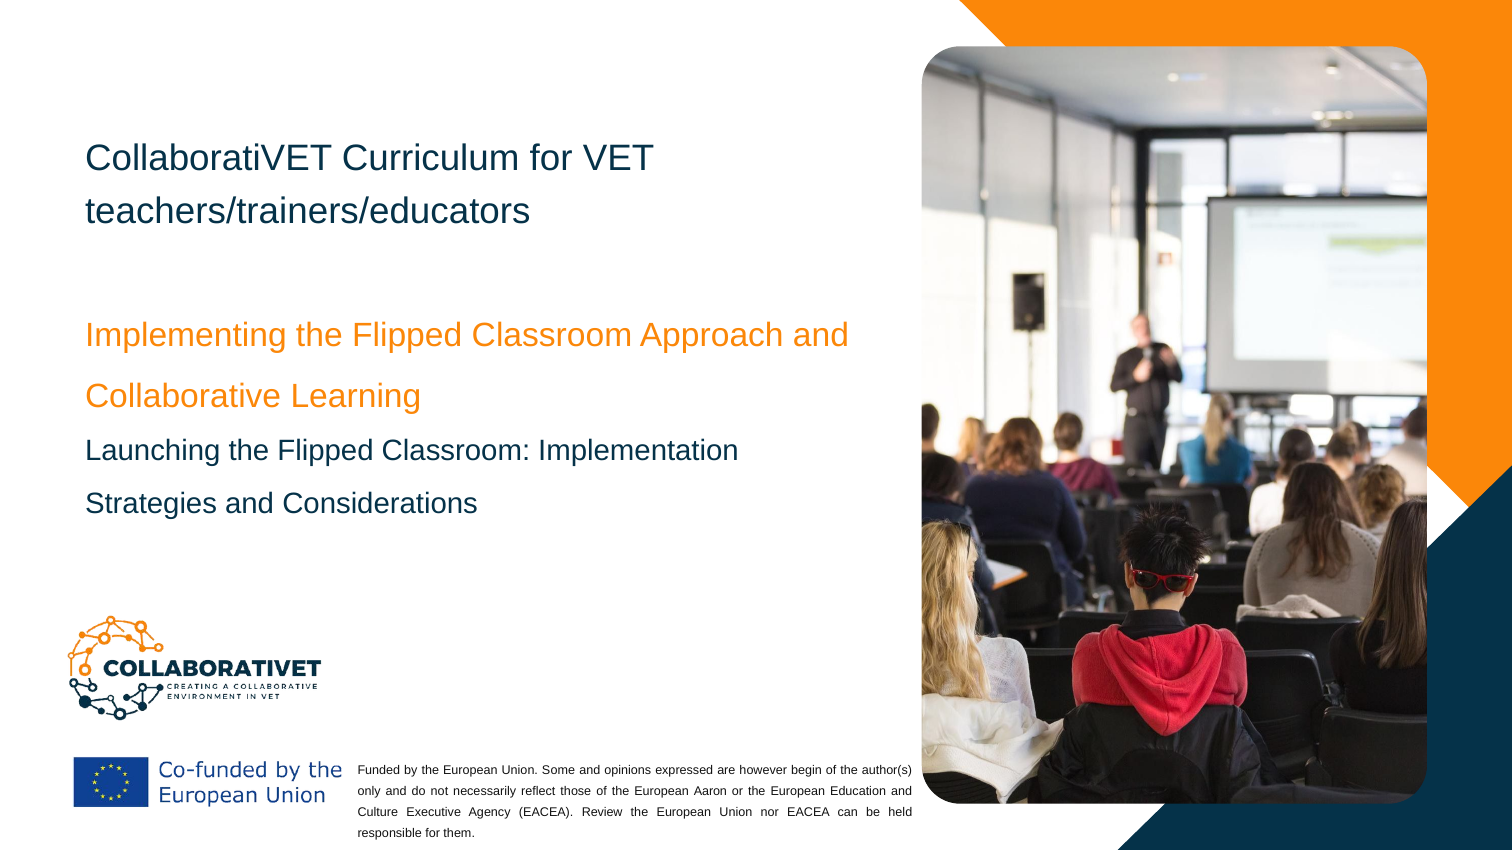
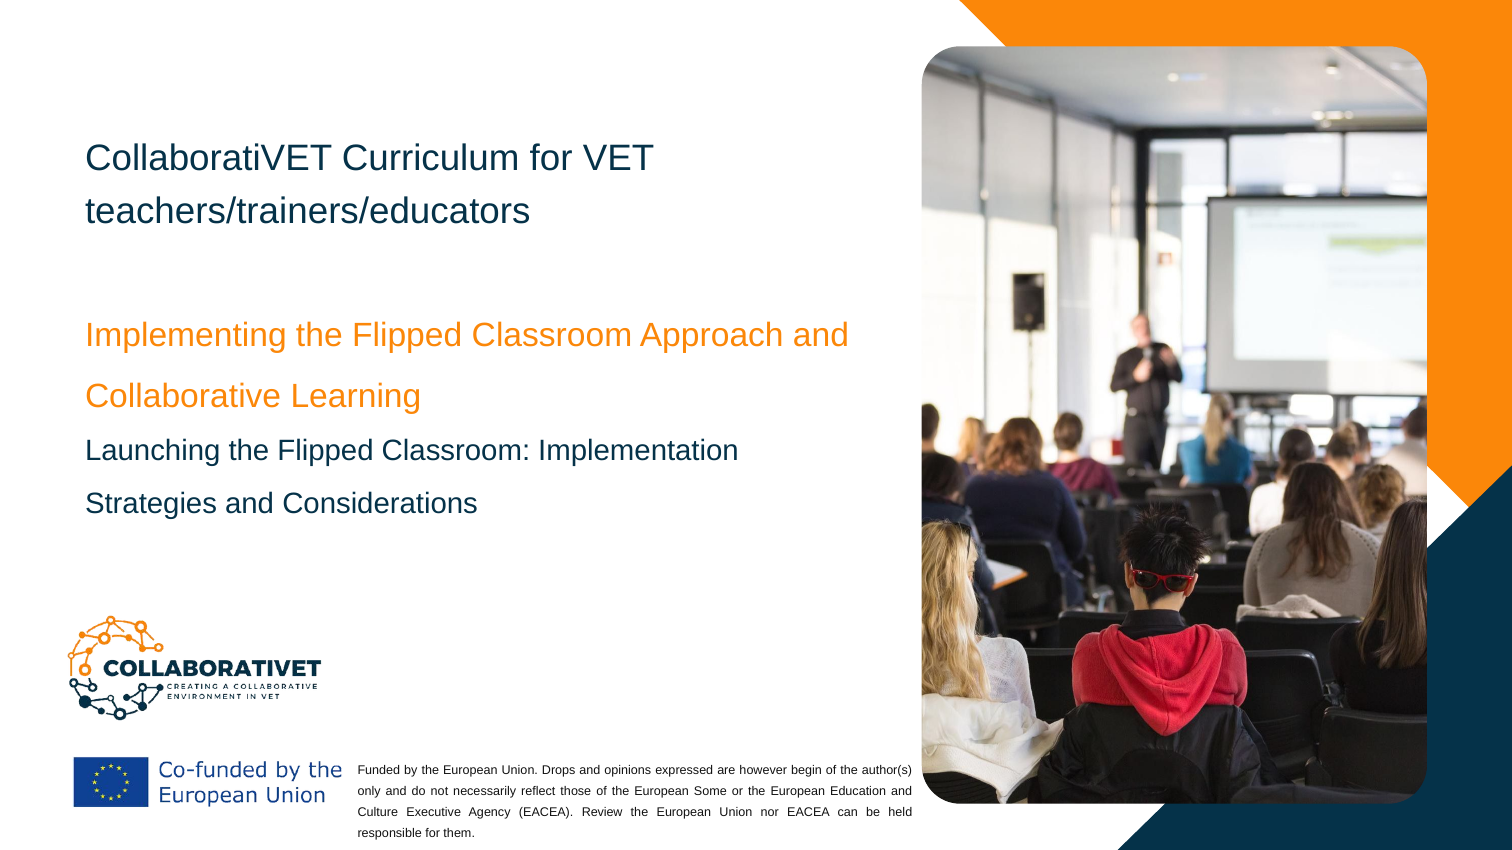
Some: Some -> Drops (559, 771)
Aaron: Aaron -> Some (710, 792)
